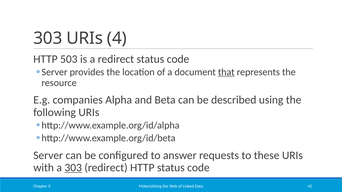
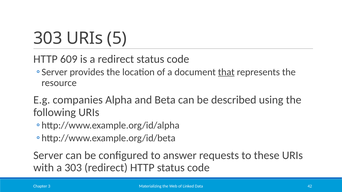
4: 4 -> 5 (117, 38)
503: 503 -> 609 (69, 59)
303 underline: present -> none (73, 168)
